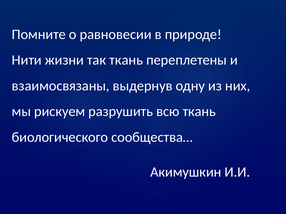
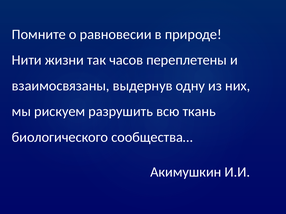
так ткань: ткань -> часов (126, 60)
